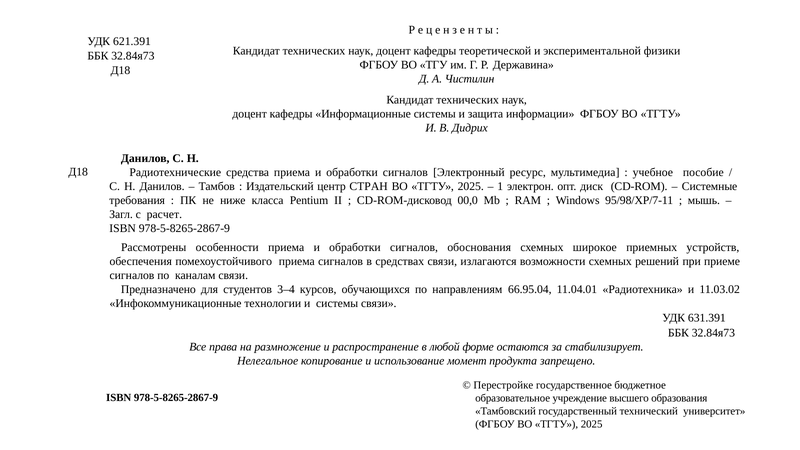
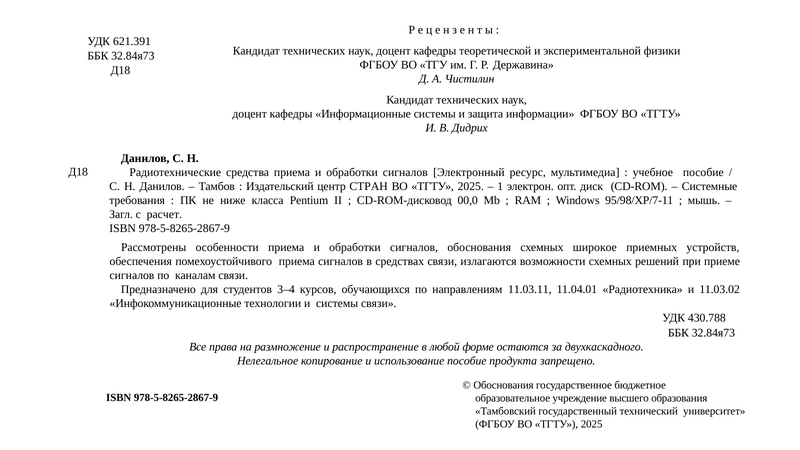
66.95.04: 66.95.04 -> 11.03.11 (530, 290)
631.391: 631.391 -> 430.788 (707, 318)
стабилизирует: стабилизирует -> двухкаскадного (604, 347)
использование момент: момент -> пособие (467, 361)
Перестройке: Перестройке -> Обоснования (503, 385)
